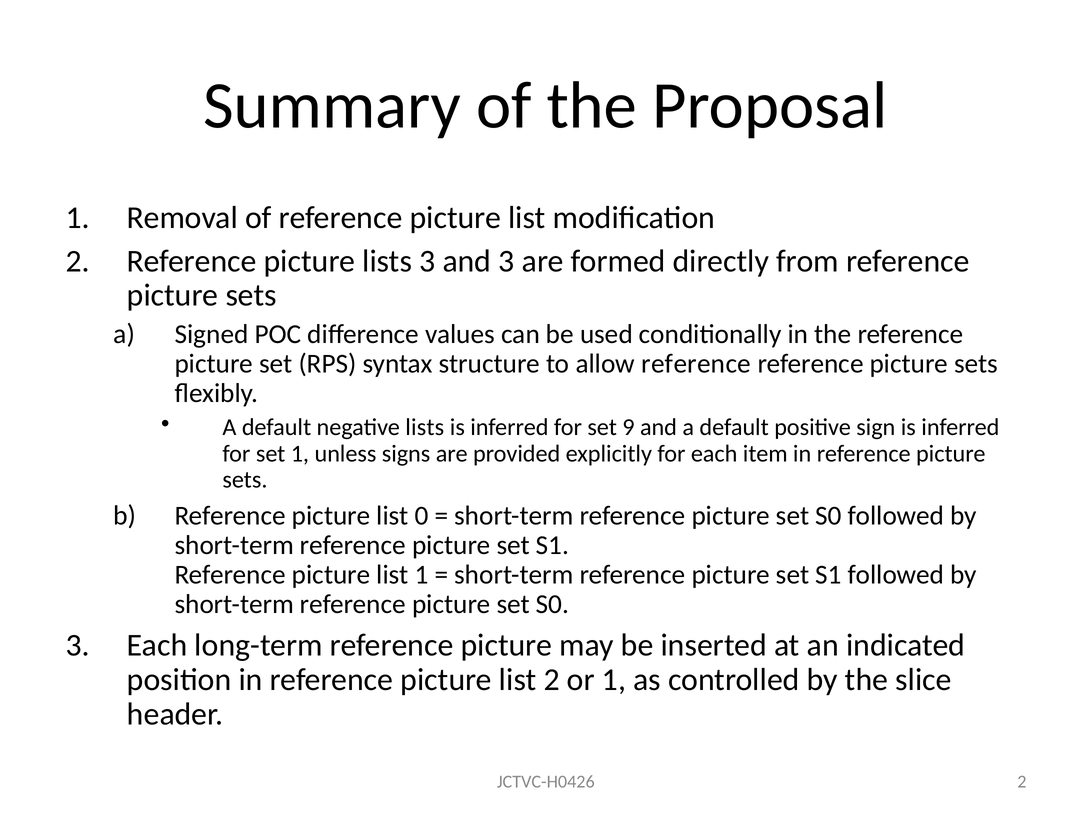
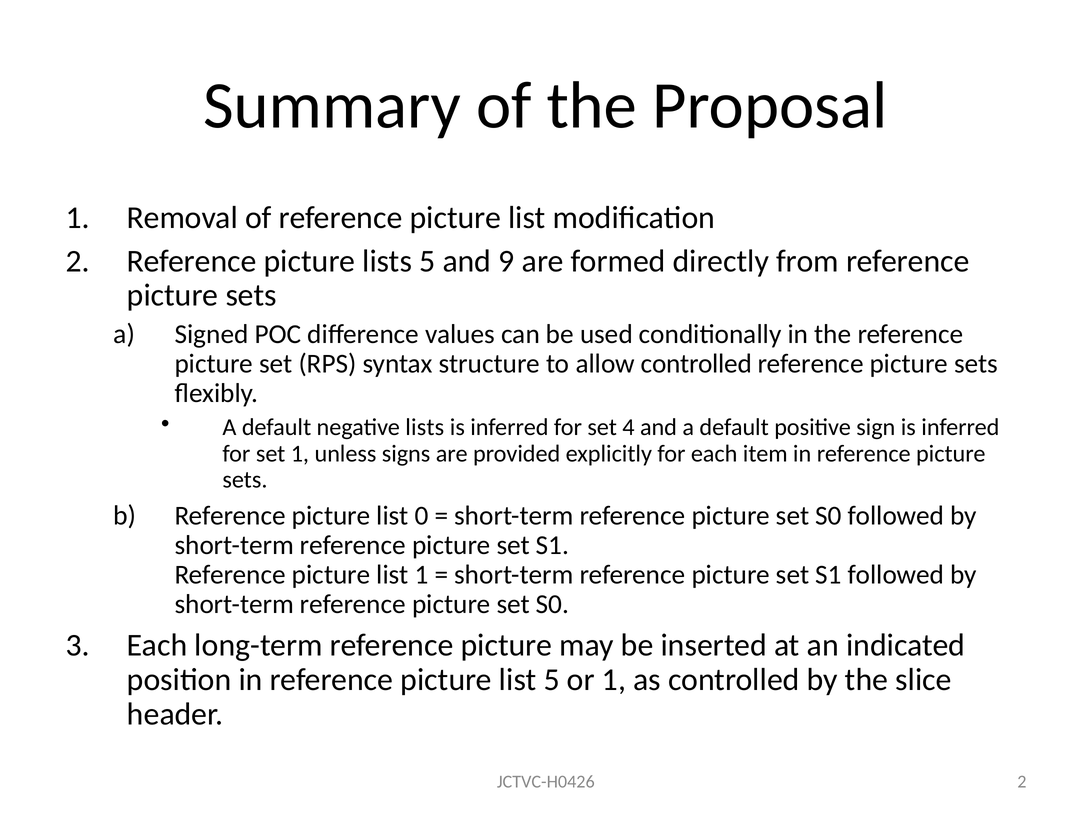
lists 3: 3 -> 5 (427, 261)
and 3: 3 -> 9 (506, 261)
allow reference: reference -> controlled (696, 364)
9: 9 -> 4 (628, 427)
list 2: 2 -> 5 (552, 680)
